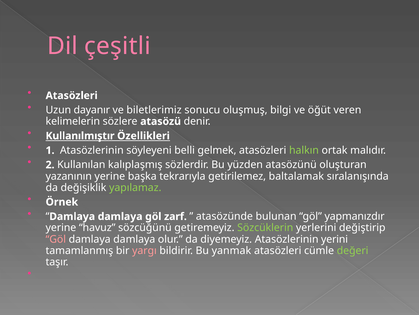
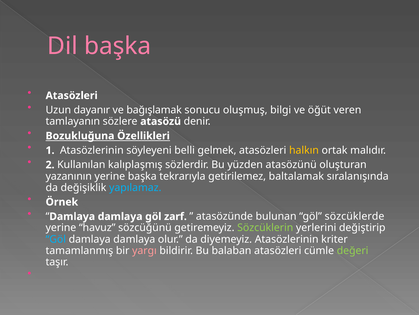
Dil çeşitli: çeşitli -> başka (118, 46)
biletlerimiz: biletlerimiz -> bağışlamak (154, 110)
kelimelerin: kelimelerin -> tamlayanın (73, 121)
Kullanılmıştır: Kullanılmıştır -> Bozukluğuna (80, 136)
halkın colour: light green -> yellow (304, 150)
yapılamaz colour: light green -> light blue (135, 187)
yapmanızdır: yapmanızdır -> sözcüklerde (354, 216)
Göl colour: pink -> light blue (56, 239)
yerini: yerini -> kriter (334, 239)
yanmak: yanmak -> balaban (231, 250)
